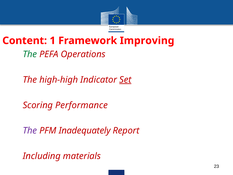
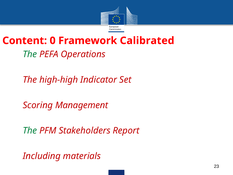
1: 1 -> 0 (53, 41)
Improving: Improving -> Calibrated (147, 41)
Set underline: present -> none (125, 80)
Performance: Performance -> Management (82, 105)
The colour: purple -> green (30, 130)
Inadequately: Inadequately -> Stakeholders (85, 130)
